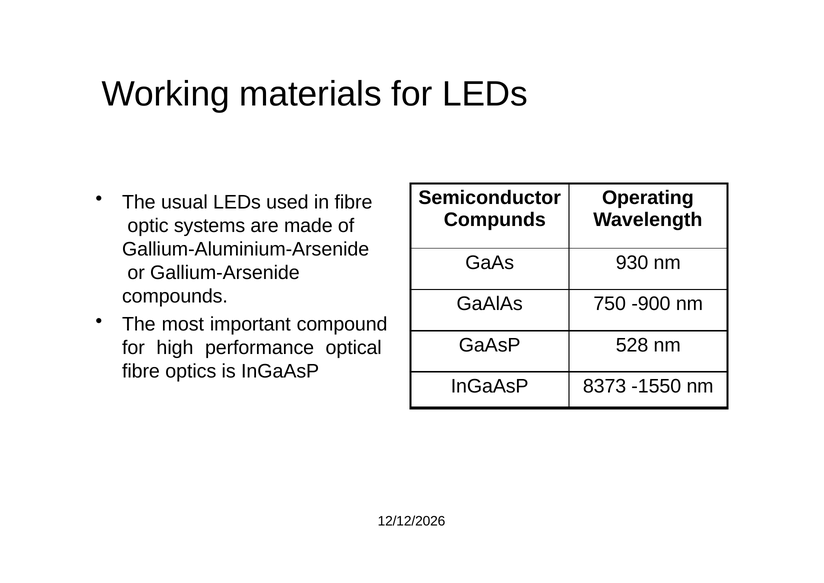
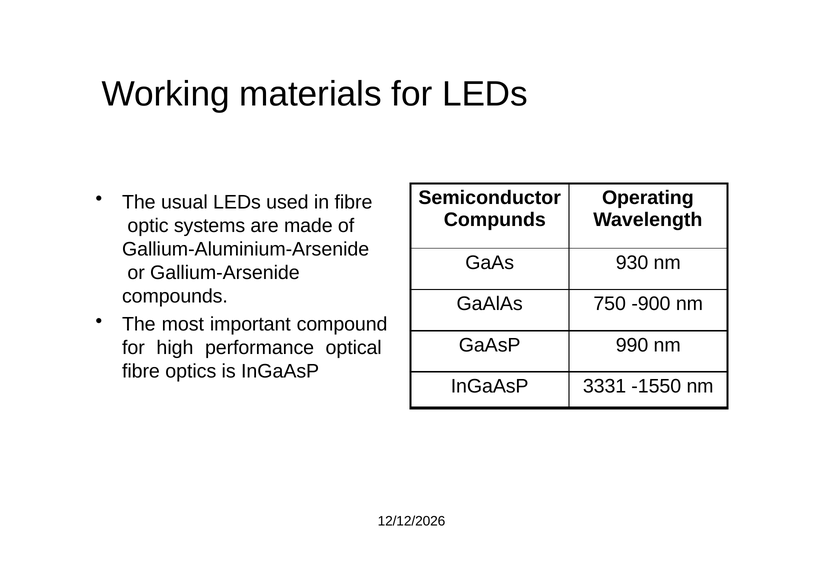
528: 528 -> 990 (632, 345)
8373: 8373 -> 3331 (605, 386)
